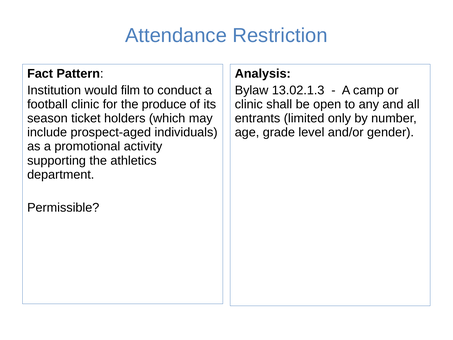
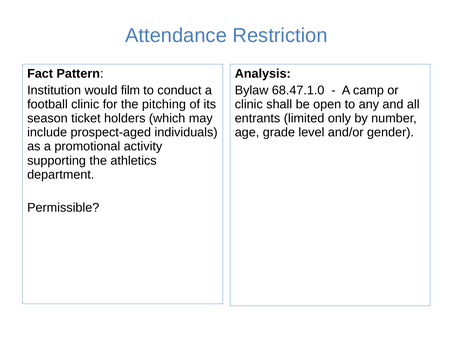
13.02.1.3: 13.02.1.3 -> 68.47.1.0 (298, 90)
produce: produce -> pitching (164, 104)
